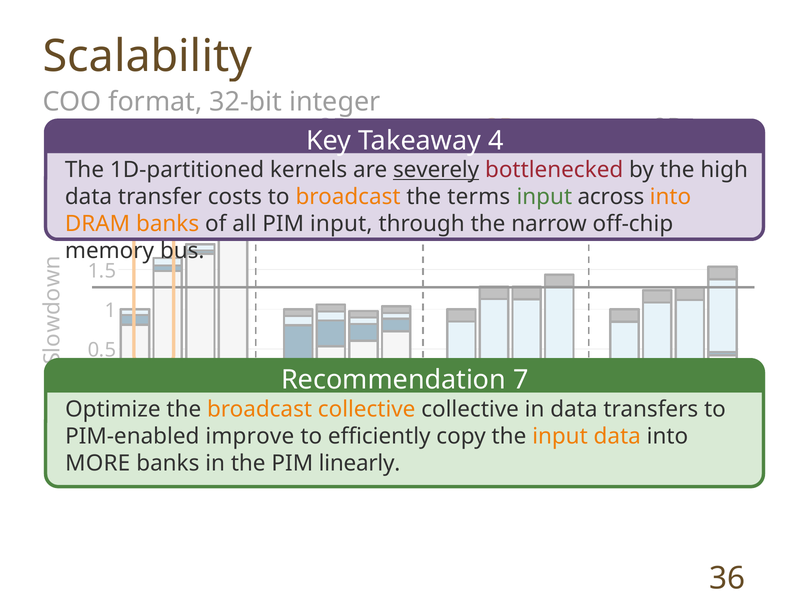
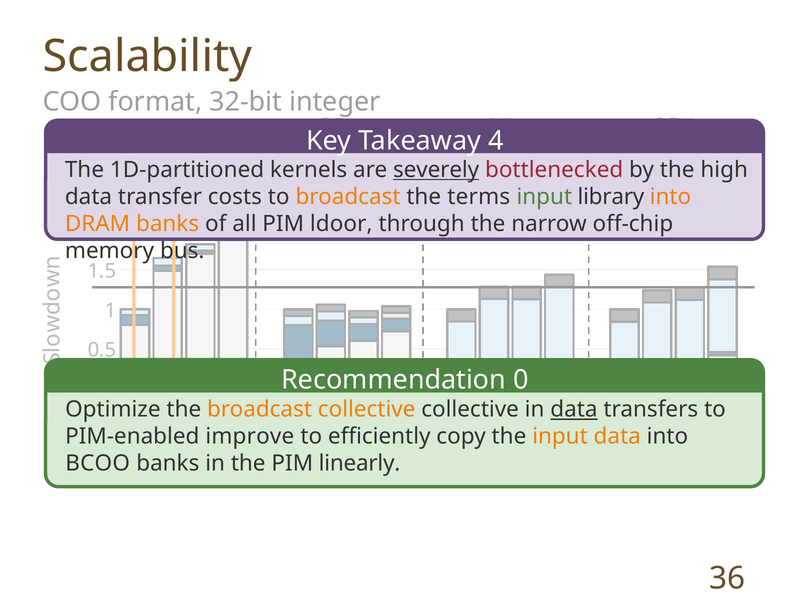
across: across -> library (611, 197)
PIM input: input -> ldoor (341, 224)
Recommendation 7: 7 -> 0 (521, 380)
data underline: none -> present (574, 409)
MORE: MORE -> BCOO (98, 463)
